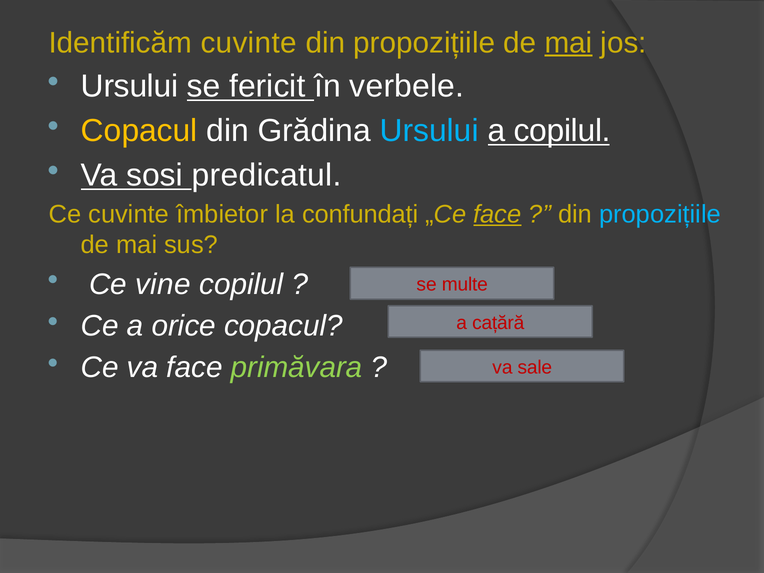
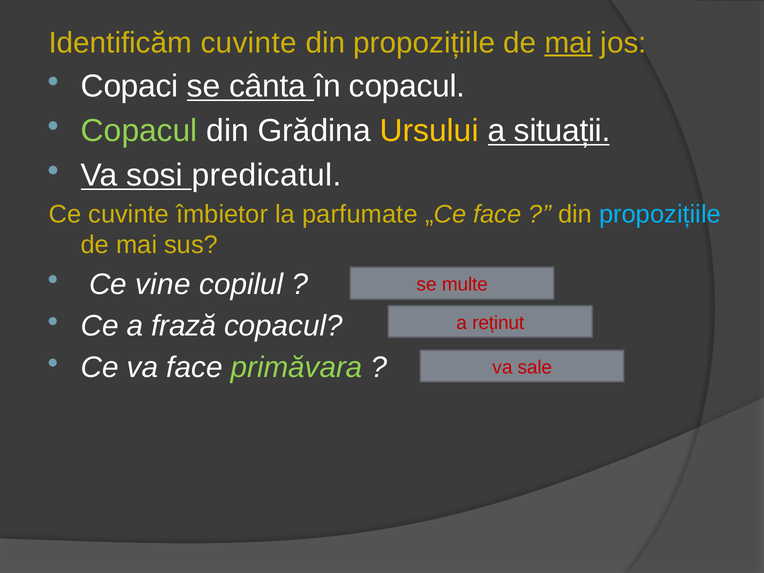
Ursului: Ursului -> Copaci (130, 86)
fericit: fericit -> cânta (268, 86)
în verbele: verbele -> copacul (407, 86)
Copacul colour: yellow -> light green (139, 131)
Ursului colour: light blue -> yellow (429, 131)
a copilul: copilul -> situații (562, 131)
confundați: confundați -> parfumate (360, 214)
face underline: present -> none (497, 214)
orice: orice -> frază (184, 326)
cațără: cațără -> reținut (498, 323)
